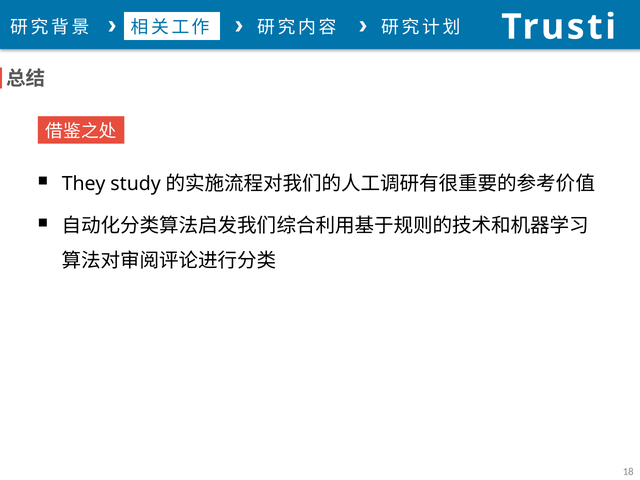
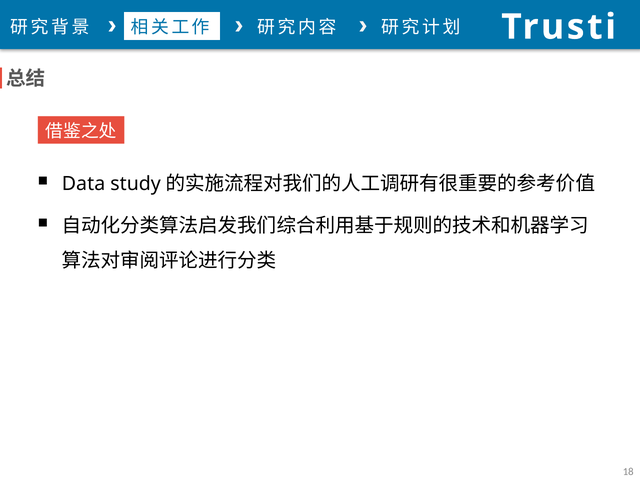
They: They -> Data (84, 184)
